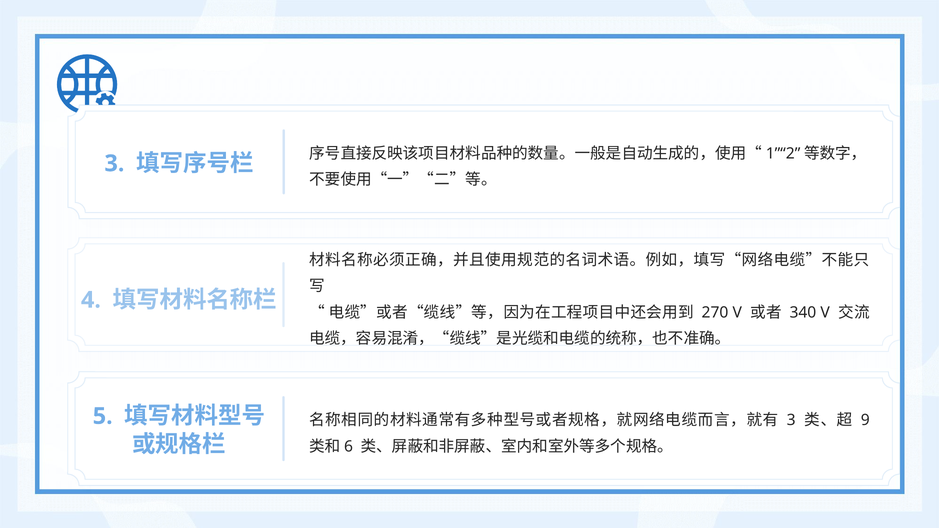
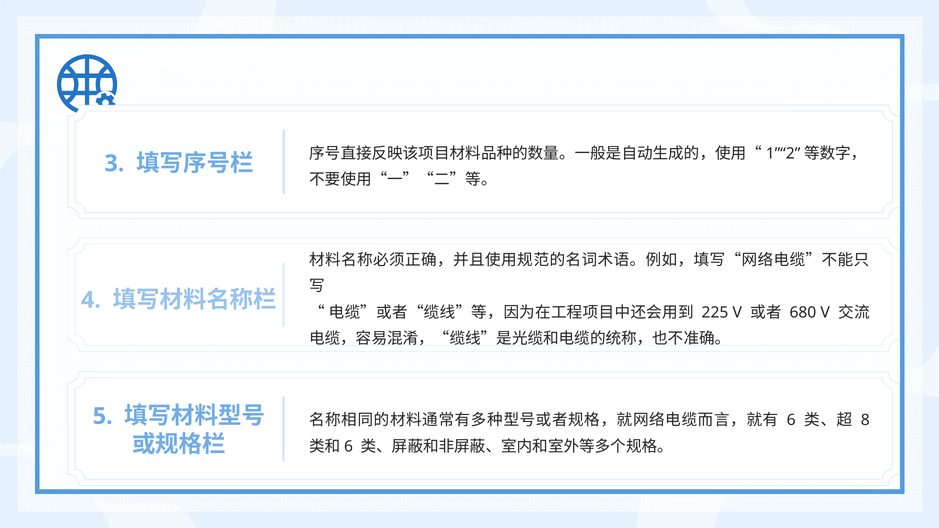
270: 270 -> 225 (715, 313)
340: 340 -> 680 (803, 313)
3: 3 -> 6 (791, 420)
9: 9 -> 8 (865, 420)
